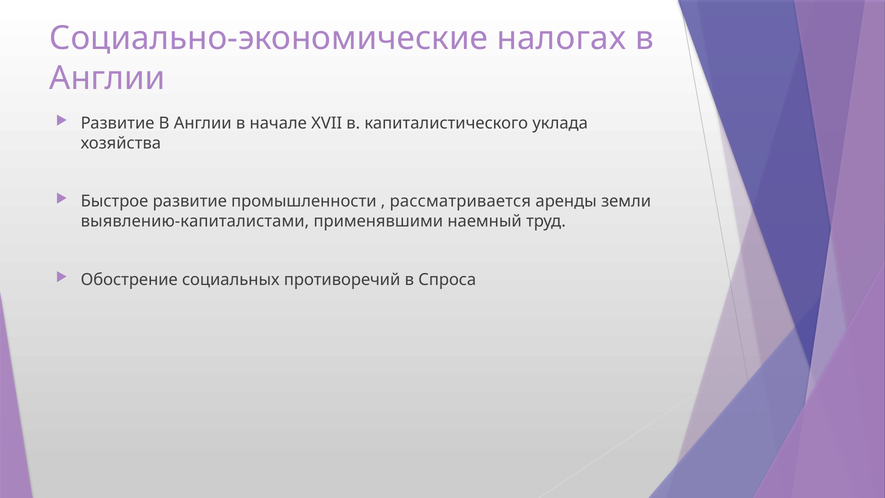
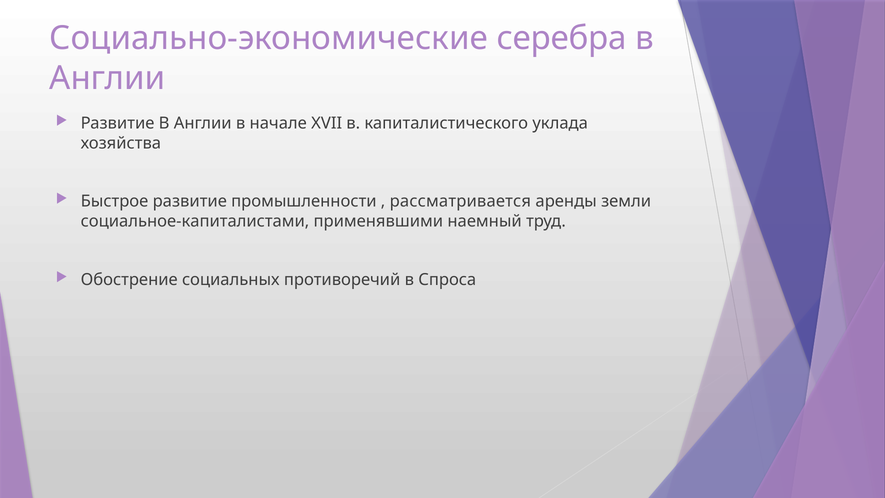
налогах: налогах -> серебра (562, 38)
выявлению-капиталистами: выявлению-капиталистами -> социальное-капиталистами (195, 221)
